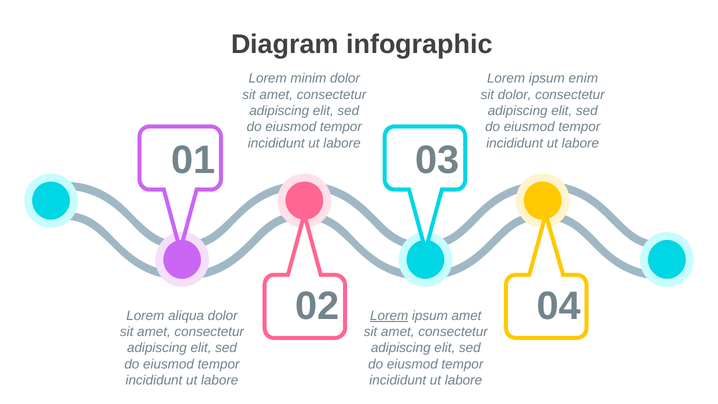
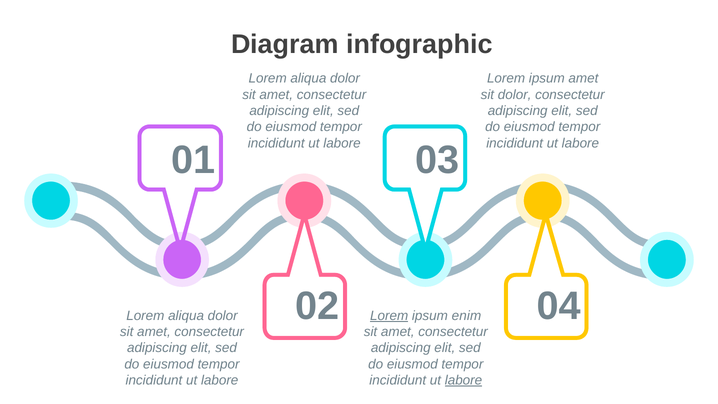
minim: minim -> aliqua (308, 78)
ipsum enim: enim -> amet (583, 78)
ipsum amet: amet -> enim (466, 315)
labore underline: none -> present (463, 380)
